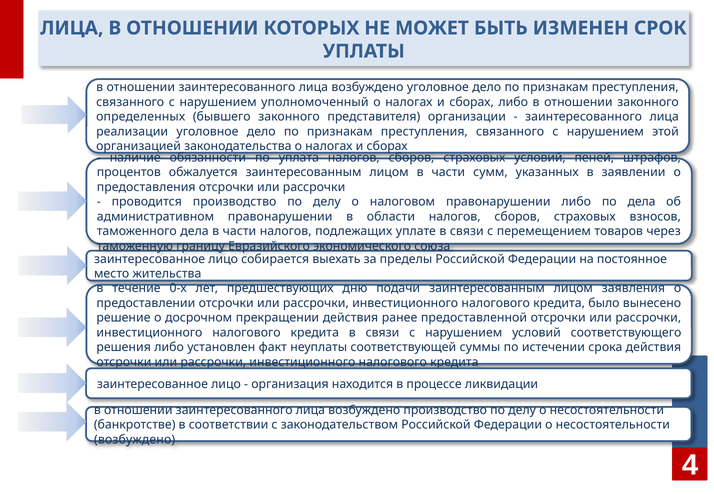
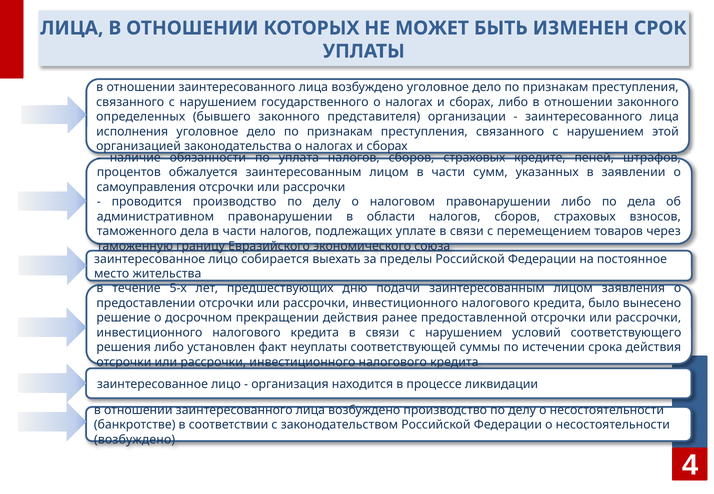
уполномоченный: уполномоченный -> государственного (315, 102)
реализации: реализации -> исполнения (132, 132)
страховых условий: условий -> кредите (540, 158)
предоставления: предоставления -> самоуправления (146, 187)
0-х: 0-х -> 5-х (178, 289)
